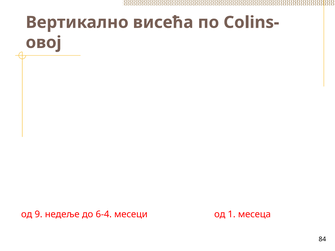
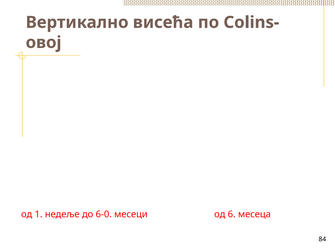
9: 9 -> 1 (39, 214)
6-4: 6-4 -> 6-0 (104, 214)
1: 1 -> 6 (232, 214)
